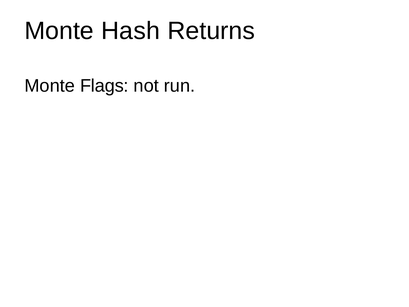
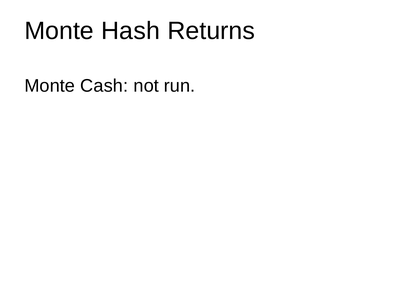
Flags: Flags -> Cash (104, 86)
